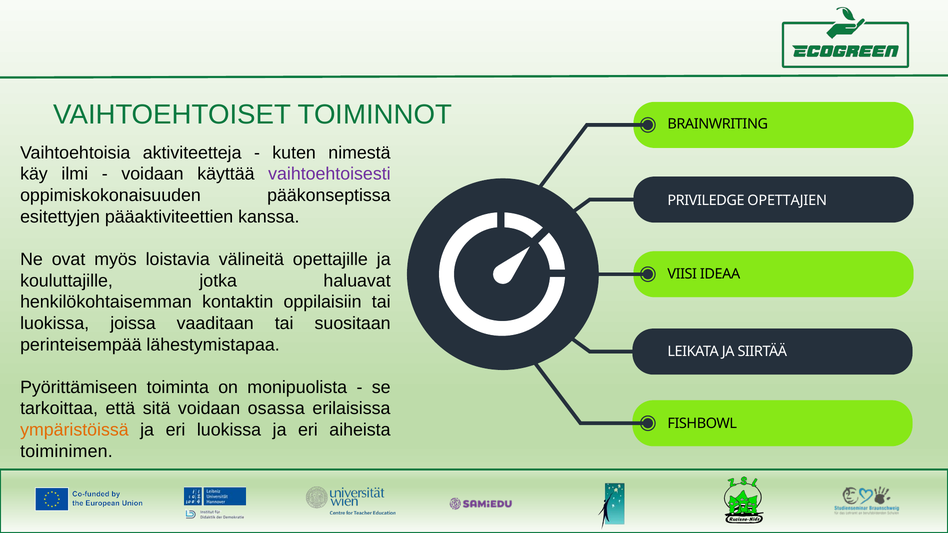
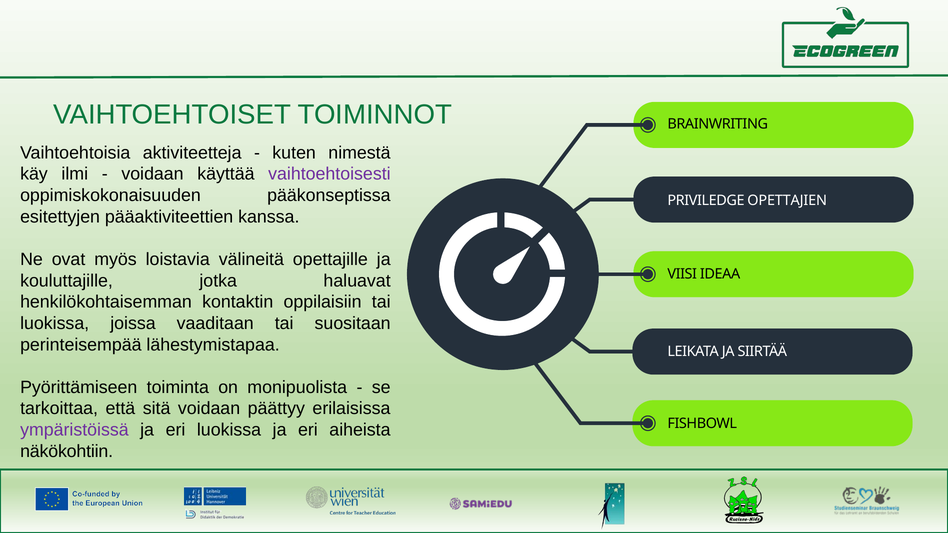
osassa: osassa -> päättyy (276, 409)
ympäristöissä colour: orange -> purple (74, 430)
toiminimen: toiminimen -> näkökohtiin (67, 451)
